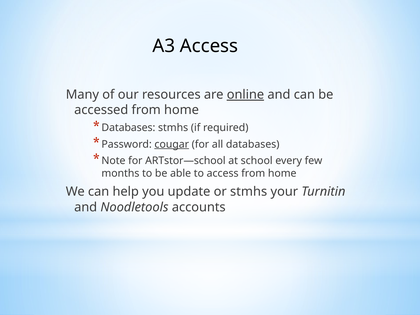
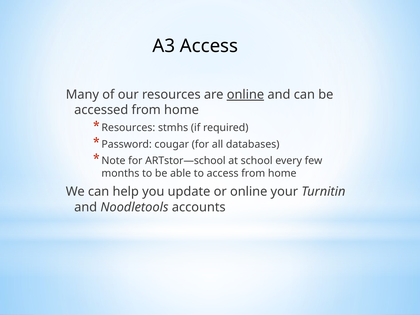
Databases: Databases -> Resources (128, 128)
cougar underline: present -> none (172, 144)
or stmhs: stmhs -> online (249, 192)
